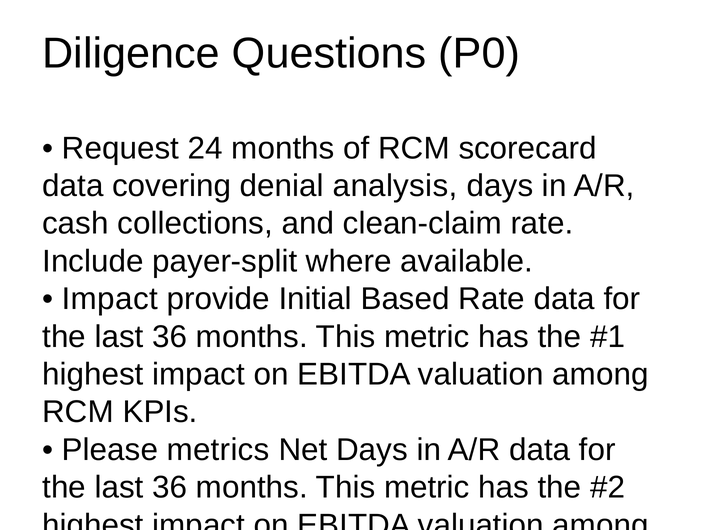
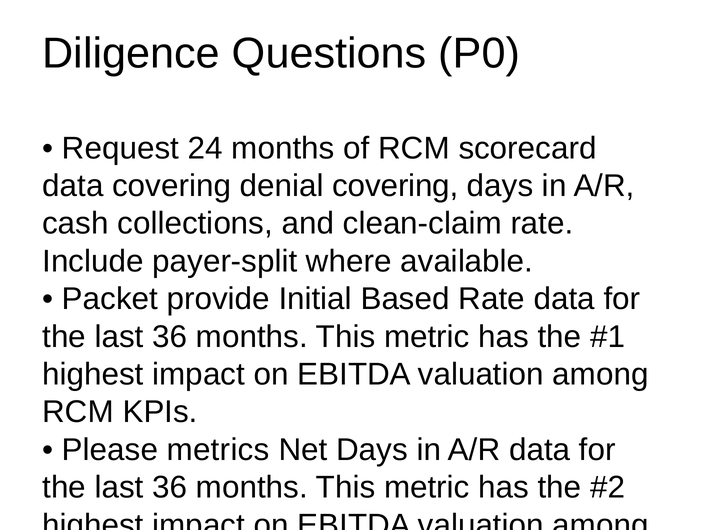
denial analysis: analysis -> covering (395, 186)
Impact: Impact -> Packet (110, 299)
